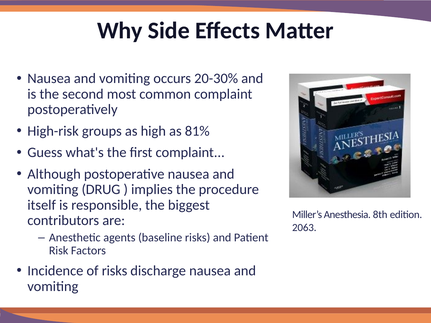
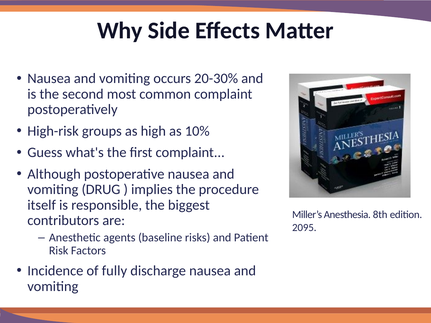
81%: 81% -> 10% (197, 131)
2063: 2063 -> 2095 (304, 228)
of risks: risks -> fully (114, 271)
